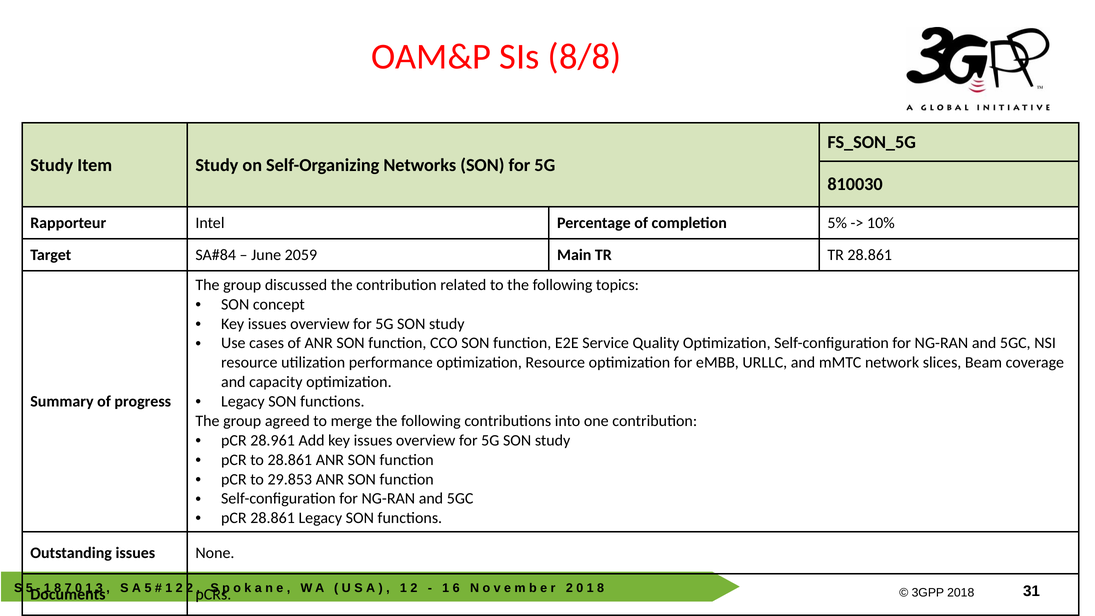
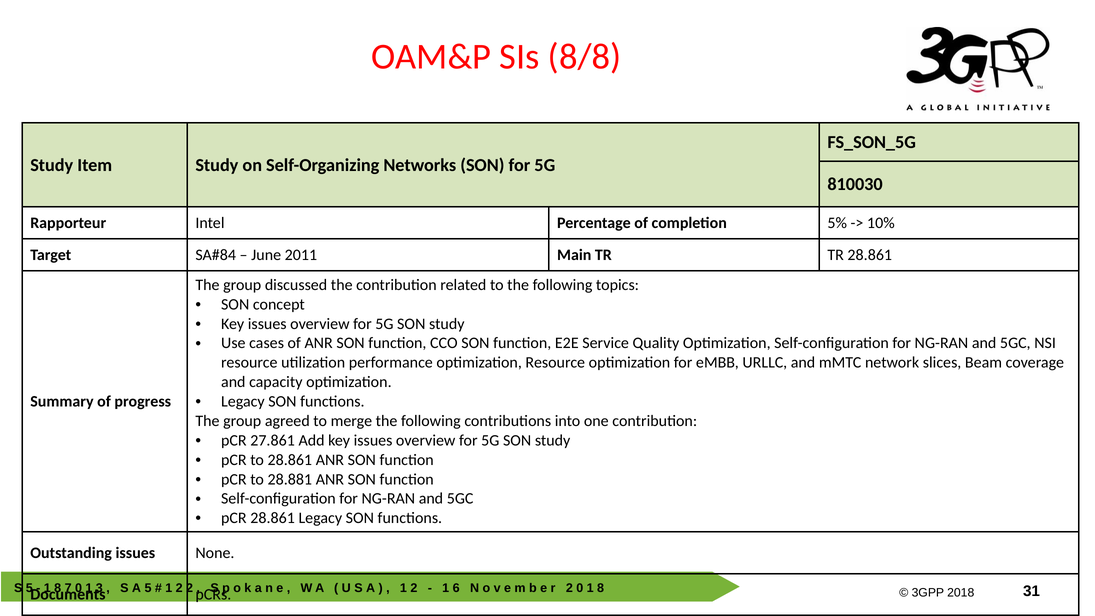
2059: 2059 -> 2011 (301, 255)
28.961: 28.961 -> 27.861 (273, 440)
29.853: 29.853 -> 28.881 (290, 479)
